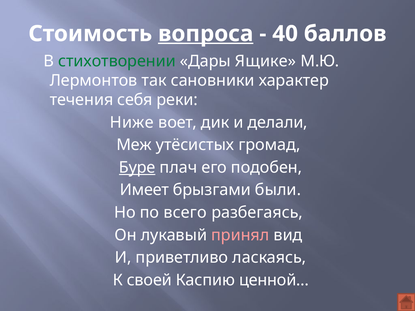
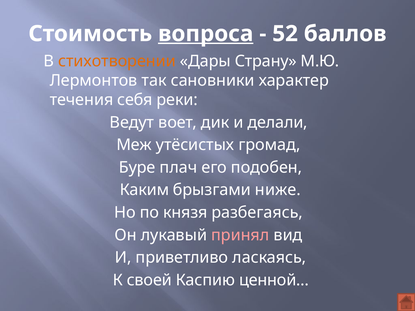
40: 40 -> 52 (285, 34)
стихотворении colour: green -> orange (117, 61)
Ящике: Ящике -> Страну (266, 61)
Ниже: Ниже -> Ведут (132, 122)
Буре underline: present -> none (137, 168)
Имеет: Имеет -> Каким (144, 190)
были: были -> ниже (278, 190)
всего: всего -> князя (185, 213)
